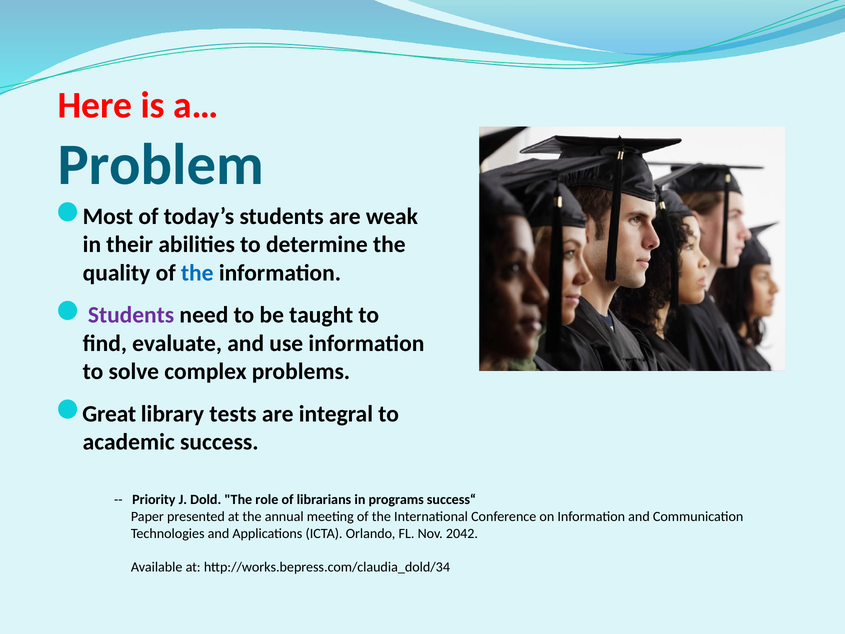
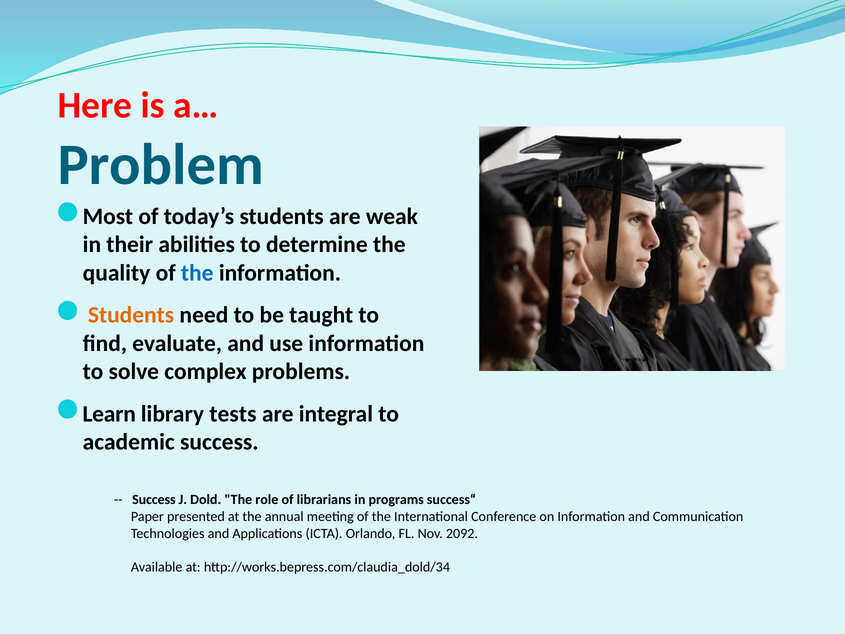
Students colour: purple -> orange (131, 315)
Great: Great -> Learn (109, 414)
Priority: Priority -> Success (154, 499)
2042: 2042 -> 2092 (462, 533)
